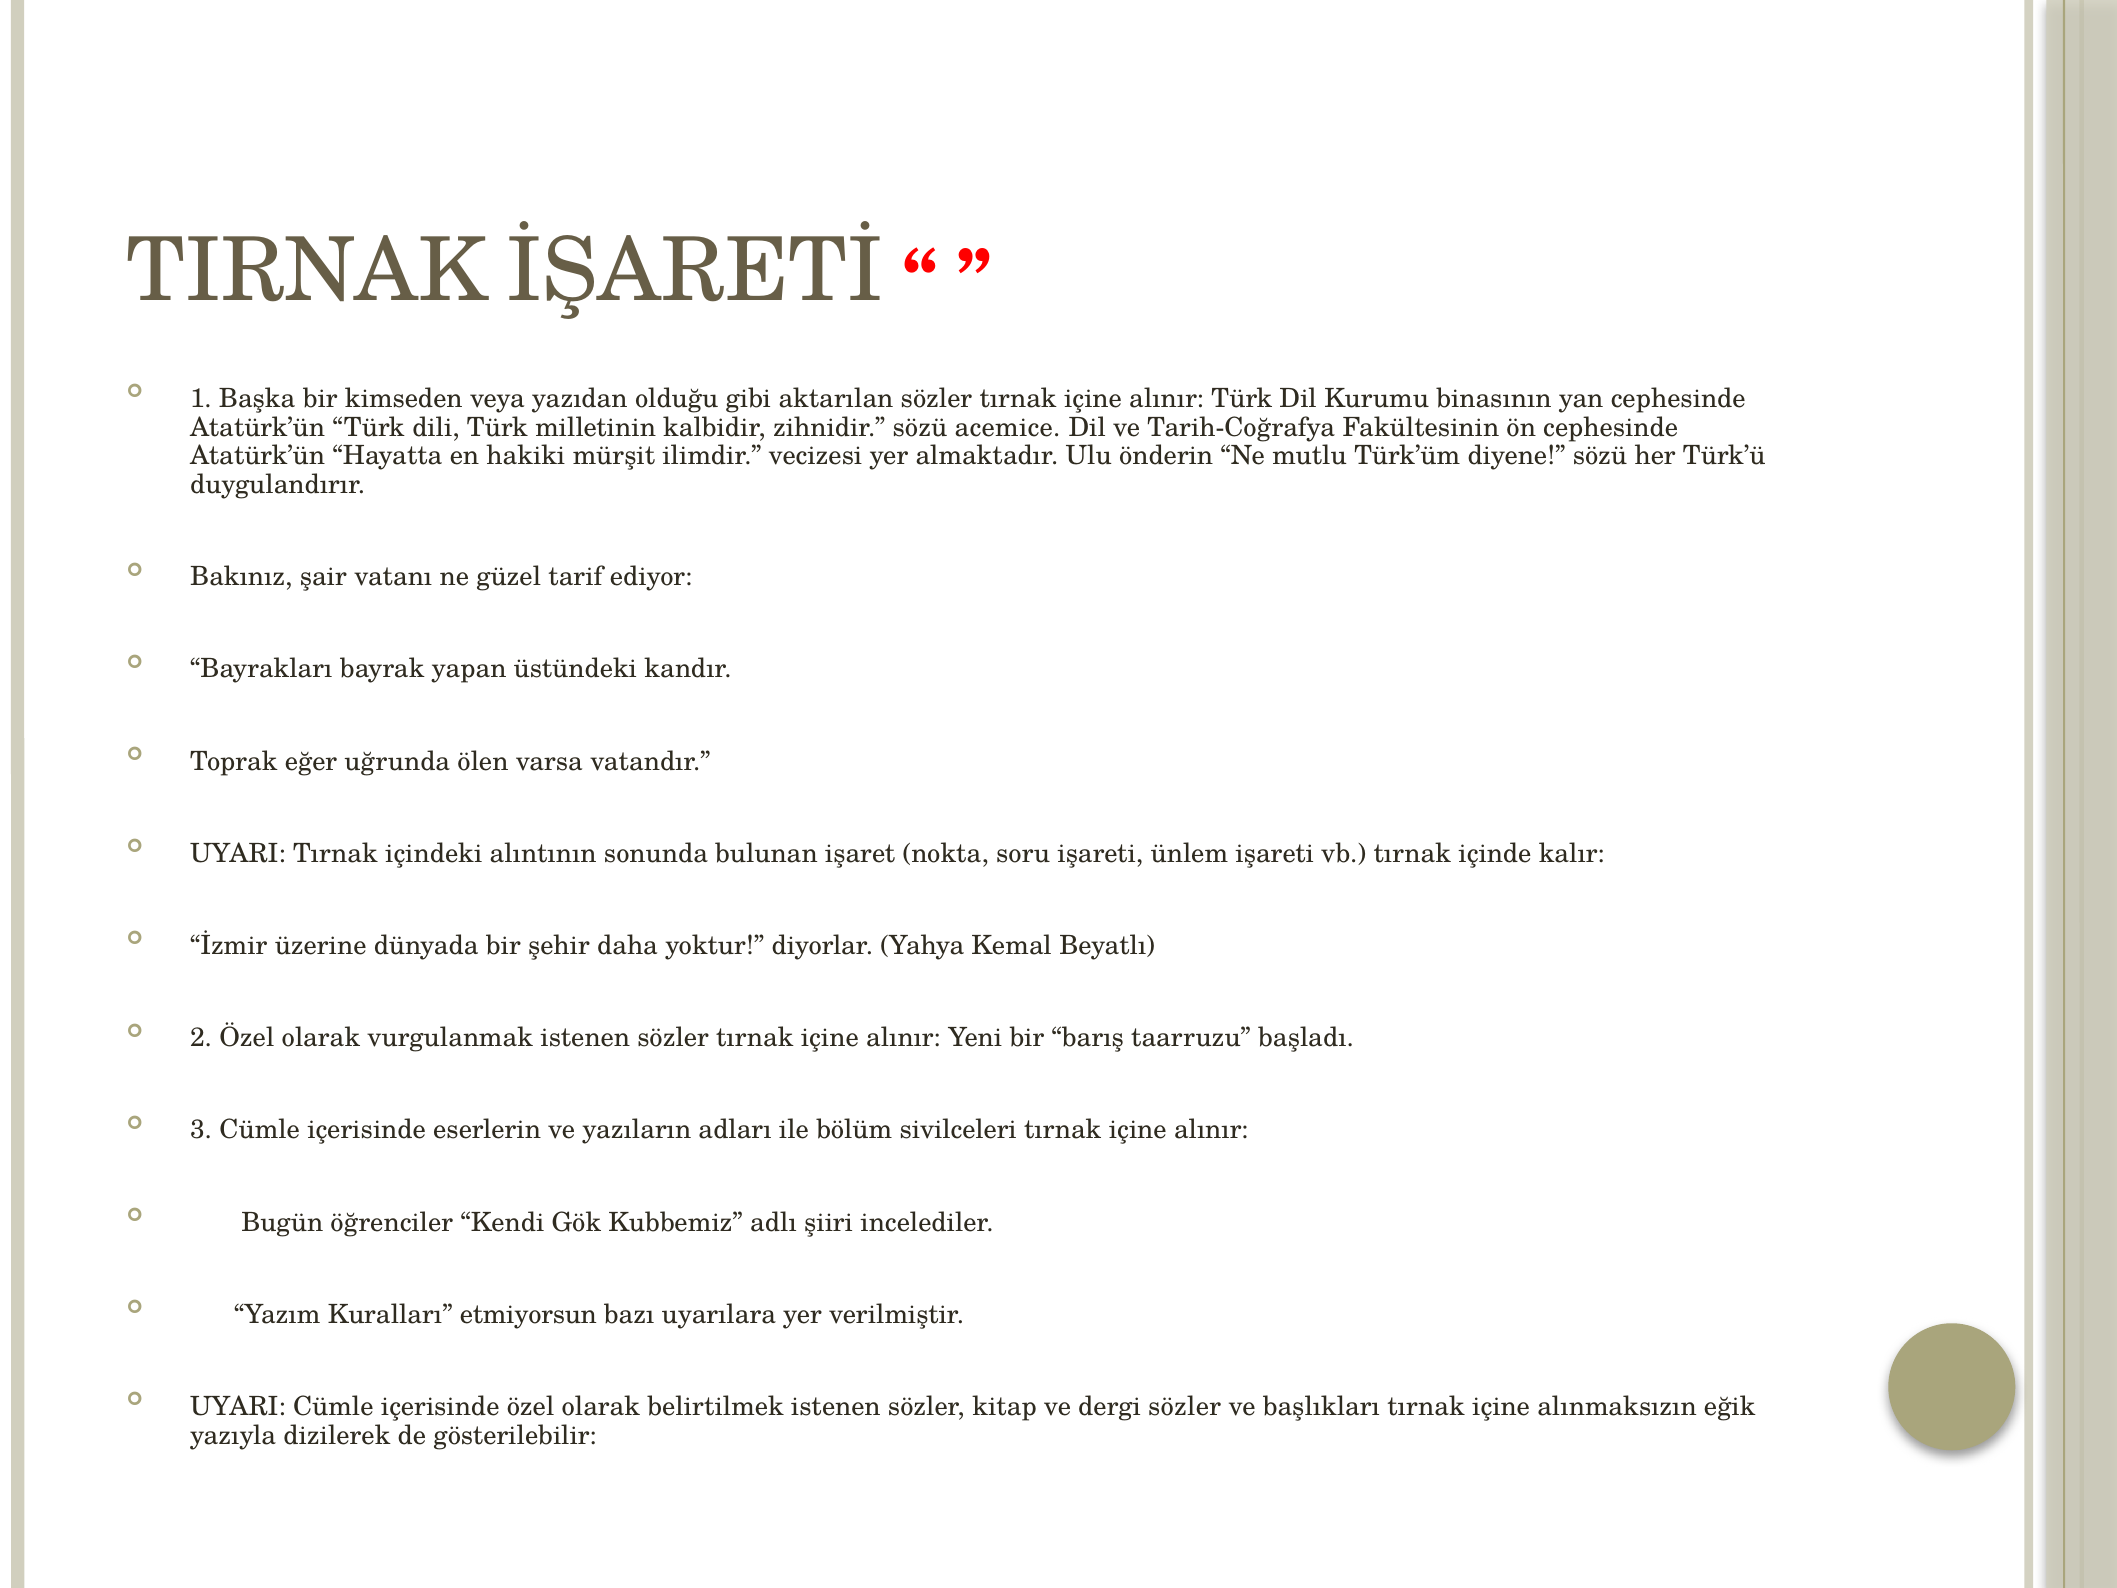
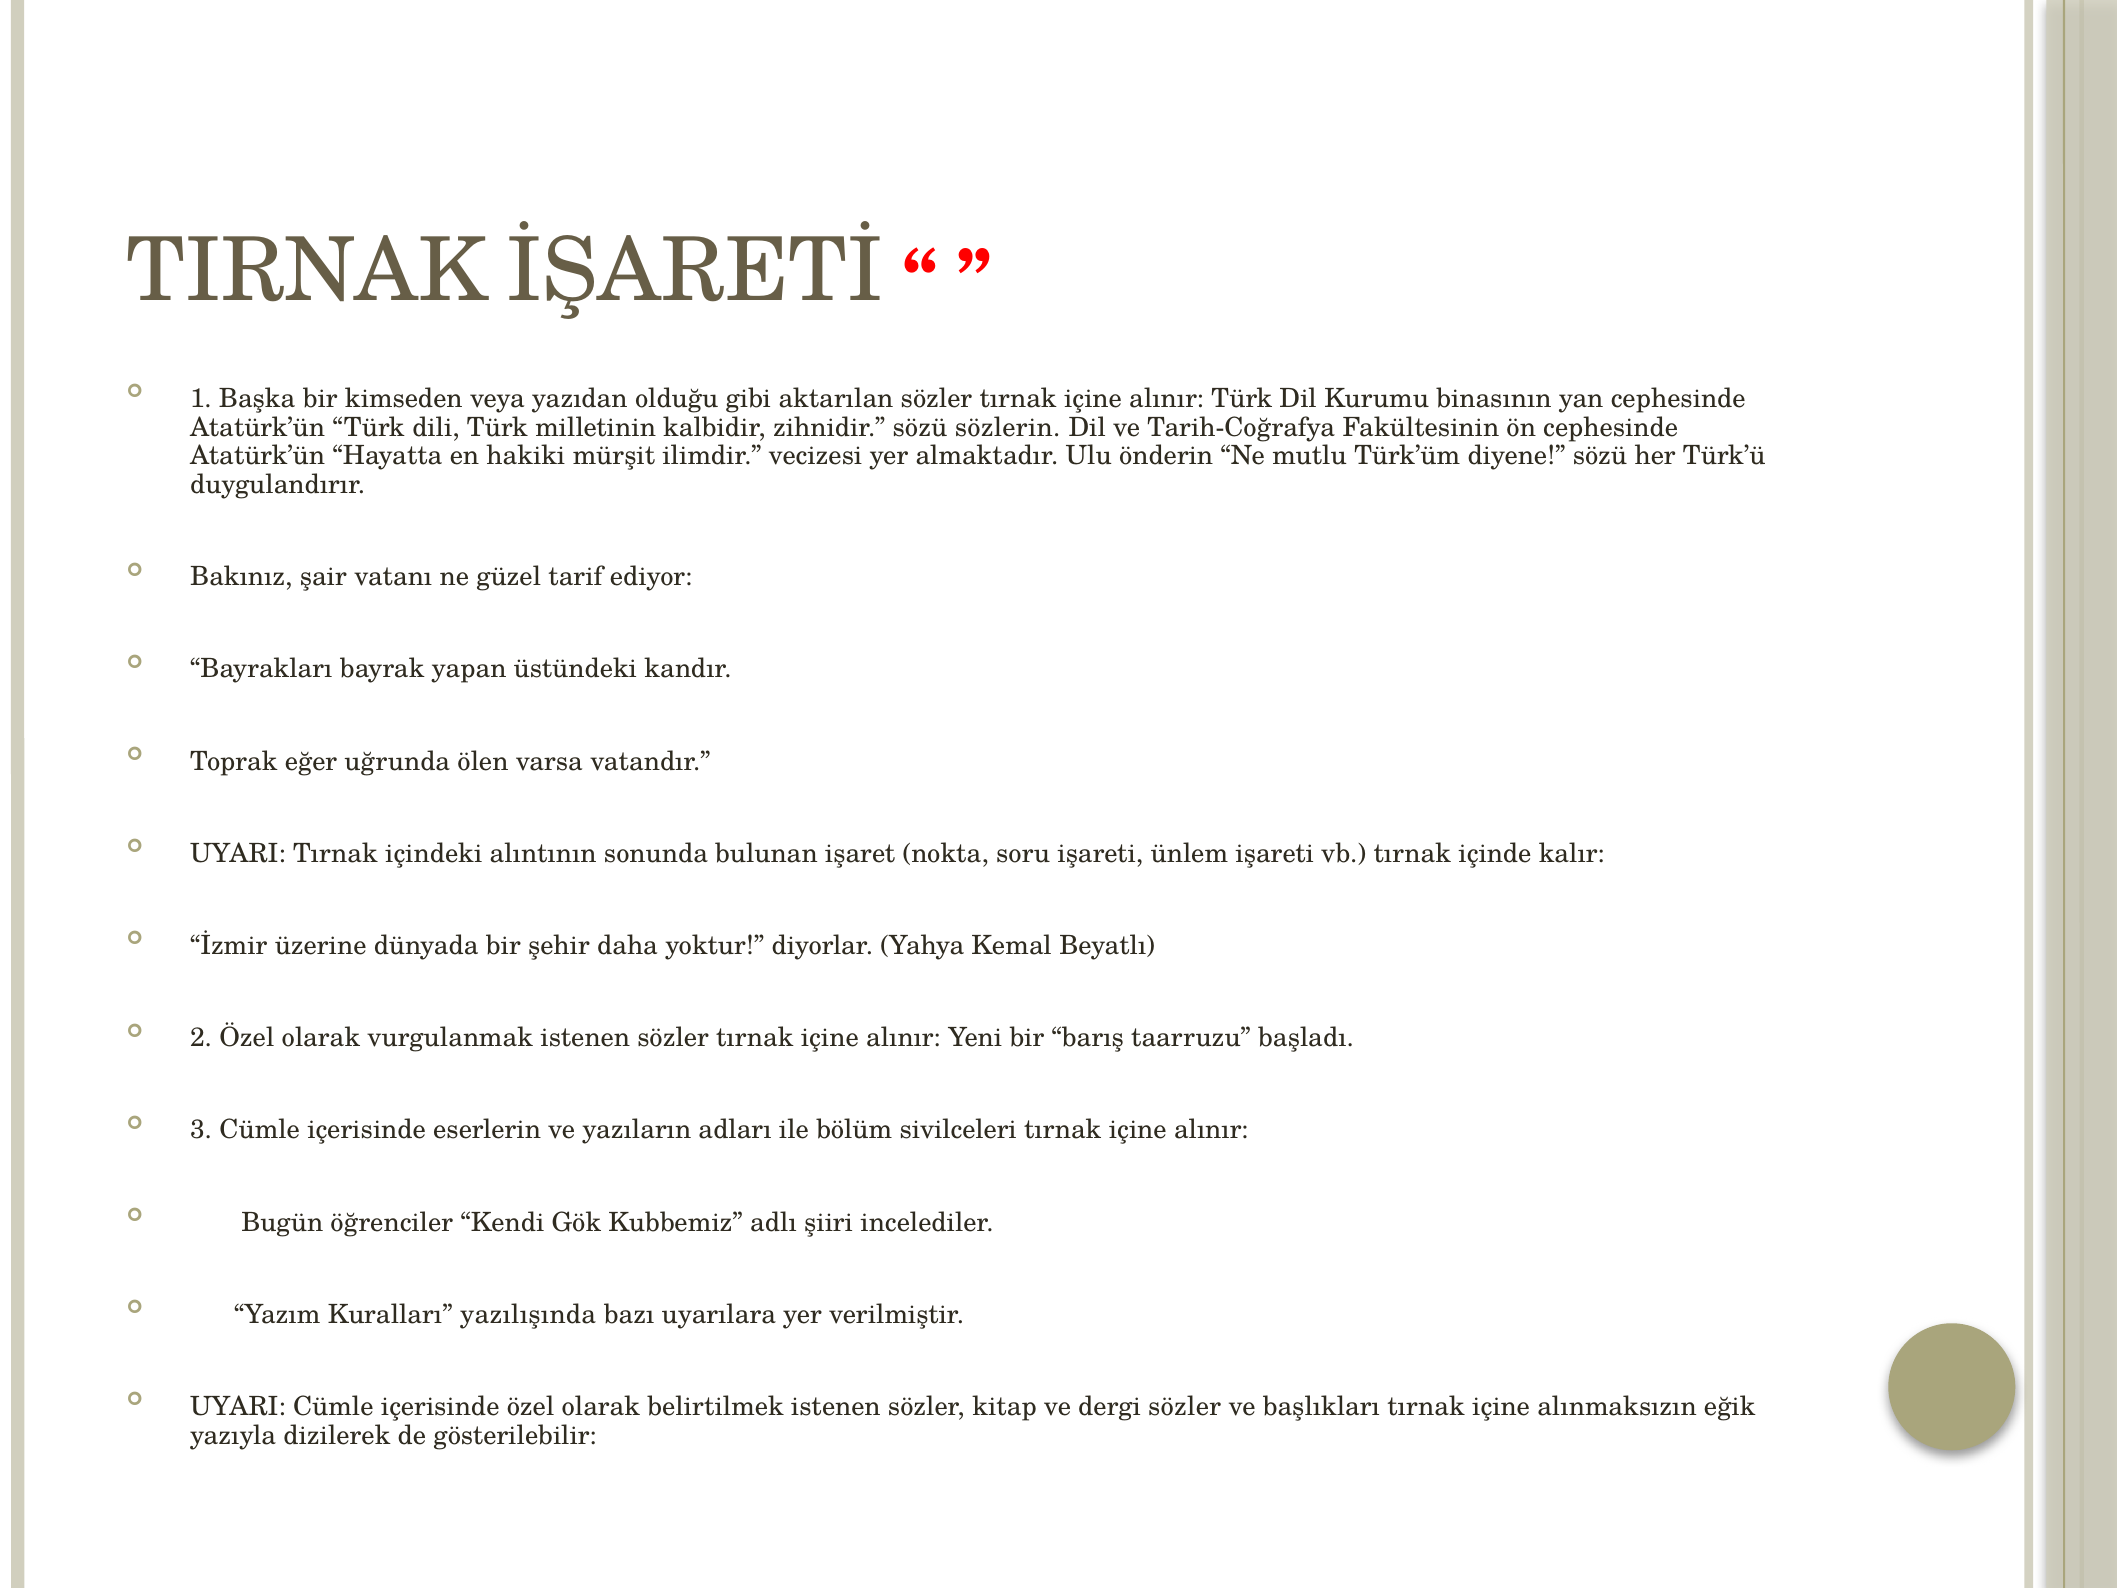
acemice: acemice -> sözlerin (1008, 427)
etmiyorsun: etmiyorsun -> yazılışında (528, 1314)
